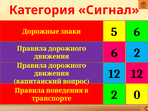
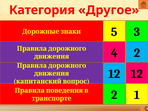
Сигнал: Сигнал -> Другое (109, 10)
6: 6 -> 3 (137, 32)
движения 6: 6 -> 4 (114, 53)
0: 0 -> 1 (137, 95)
